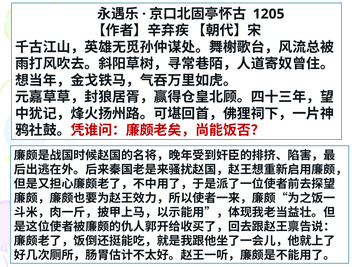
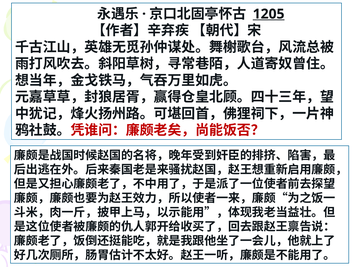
1205 underline: none -> present (269, 14)
